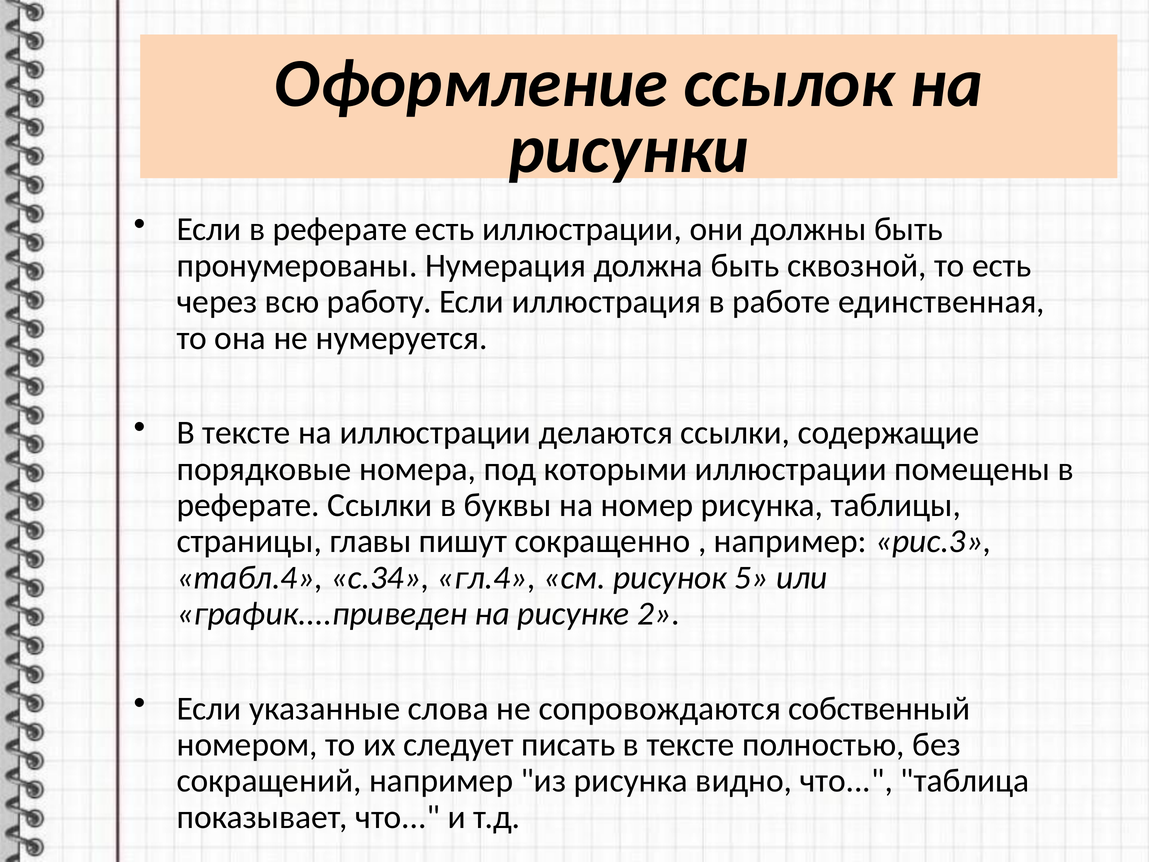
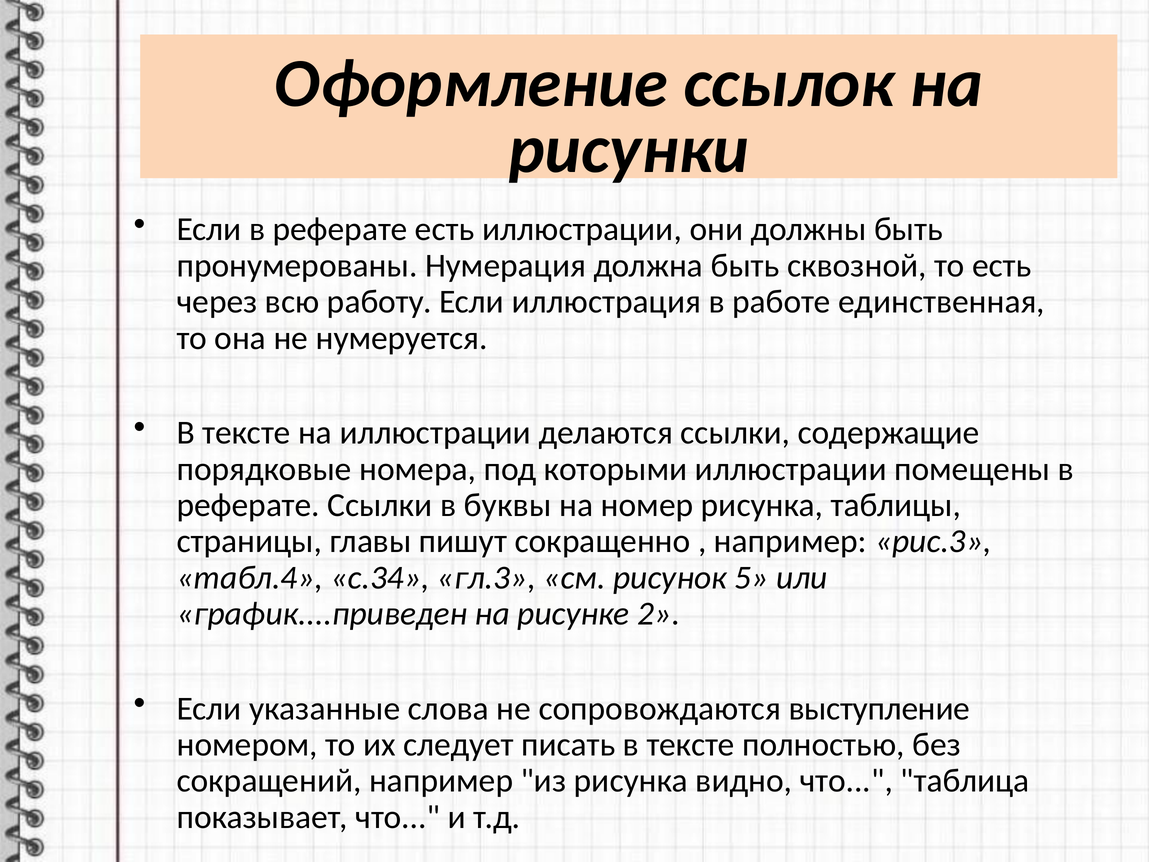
гл.4: гл.4 -> гл.3 (486, 577)
собственный: собственный -> выступление (879, 708)
